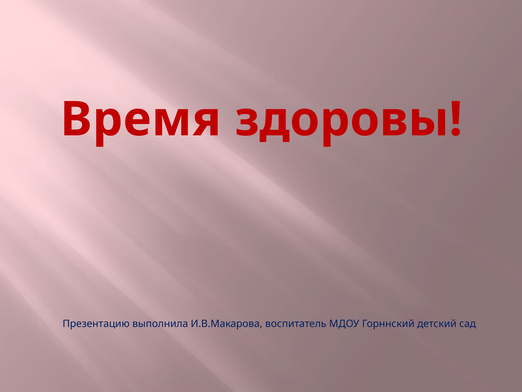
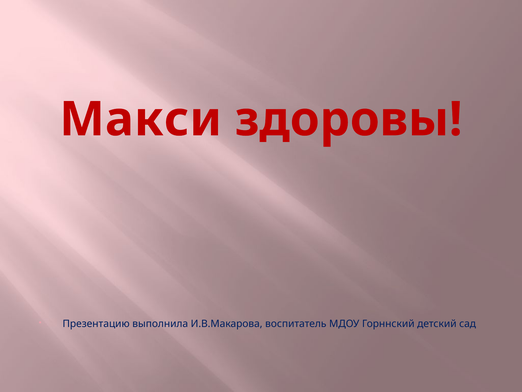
Время: Время -> Макси (141, 119)
